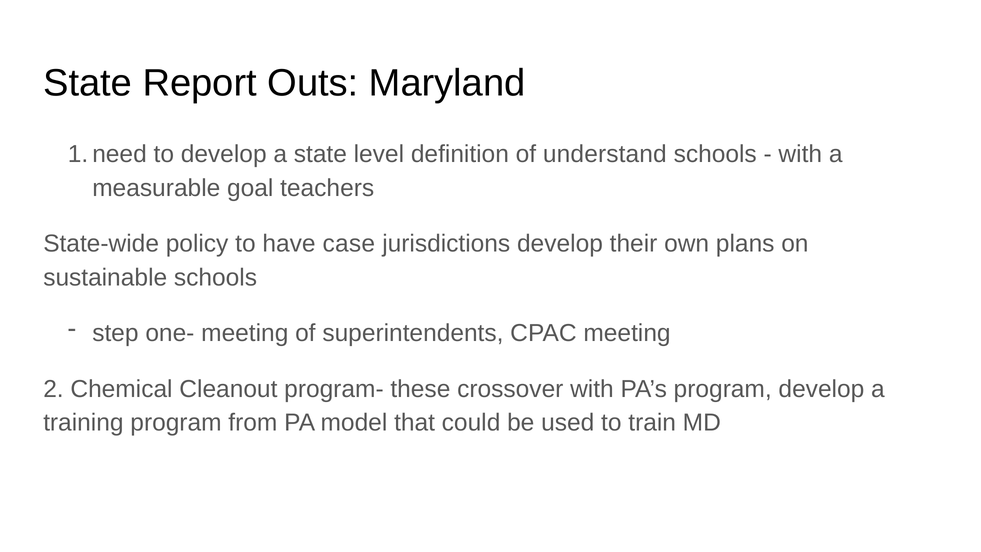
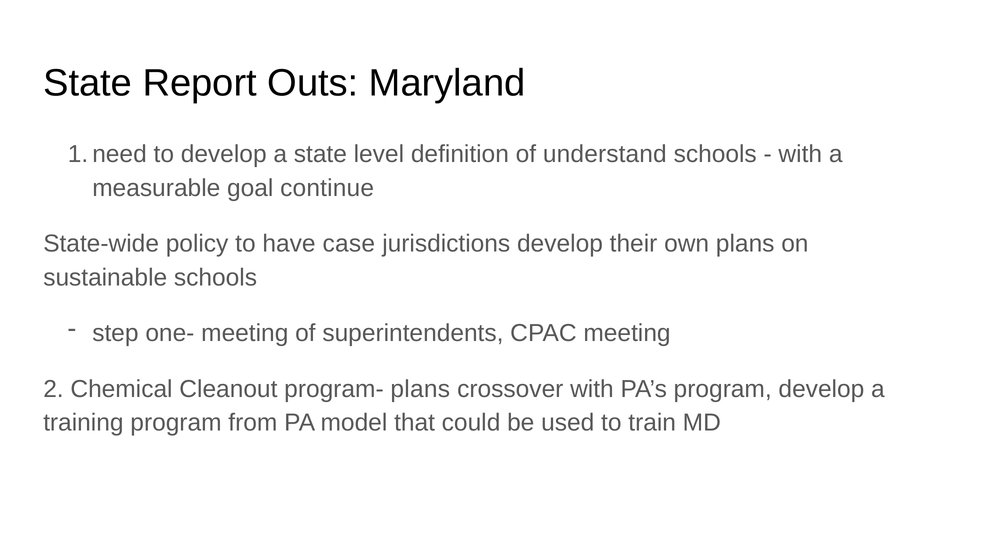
teachers: teachers -> continue (327, 188)
program- these: these -> plans (420, 389)
